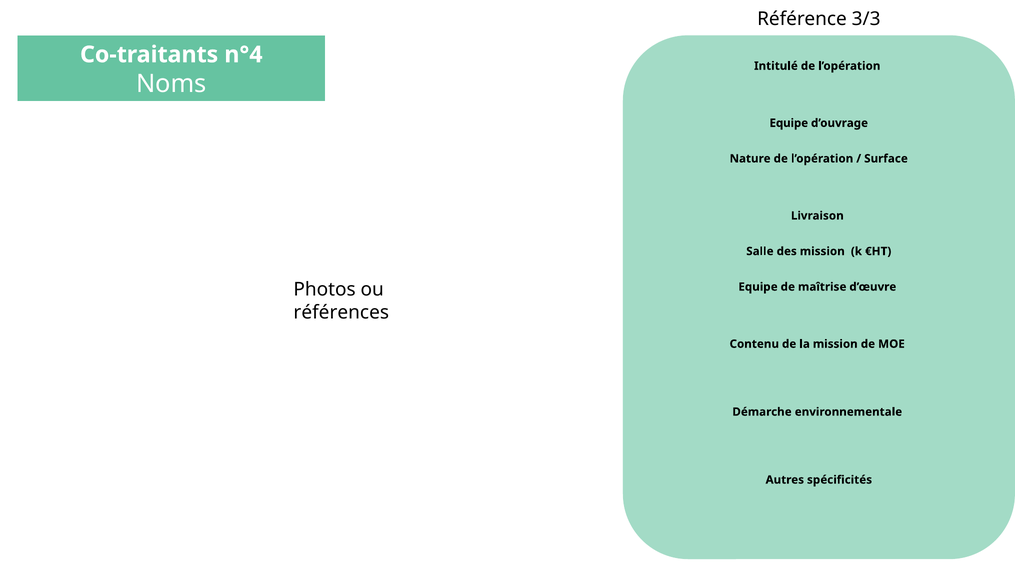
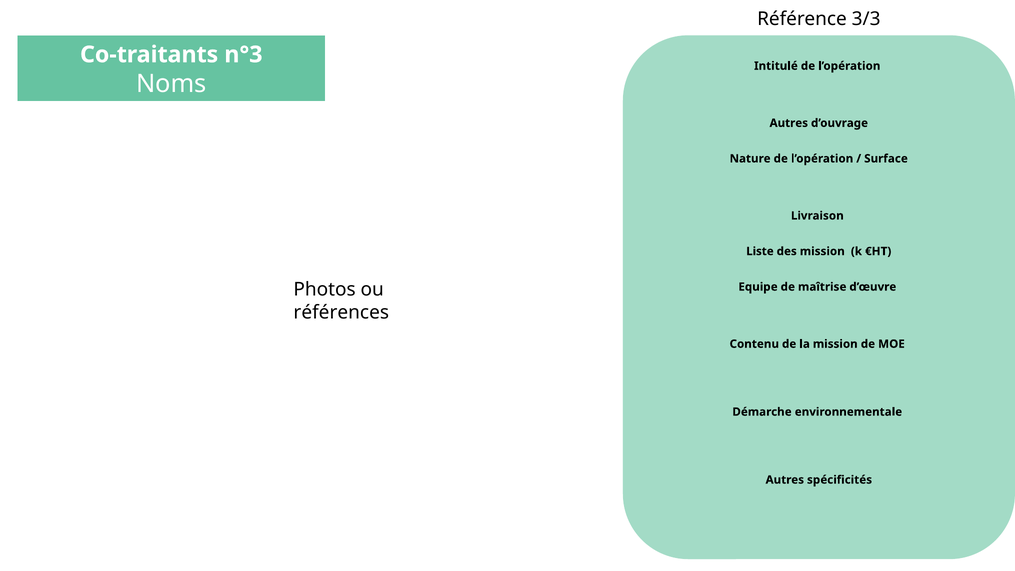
n°4: n°4 -> n°3 (243, 55)
Equipe: Equipe -> Autres (789, 123)
Salle: Salle -> Liste (760, 251)
